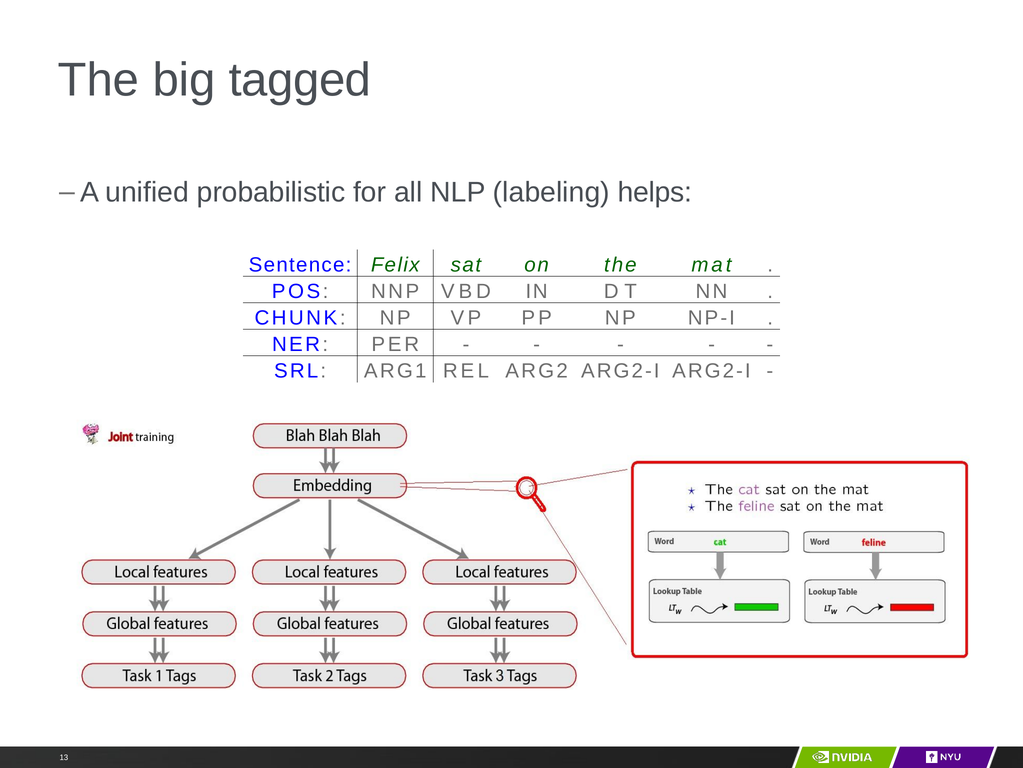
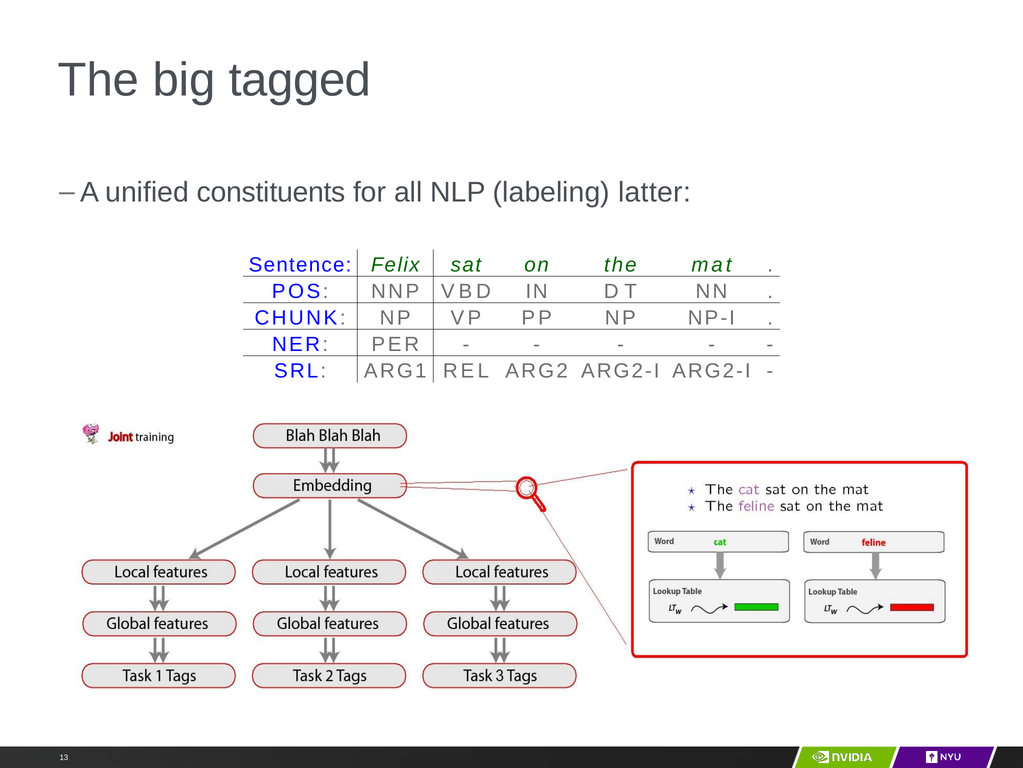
probabilistic: probabilistic -> constituents (271, 192)
helps: helps -> latter (655, 192)
